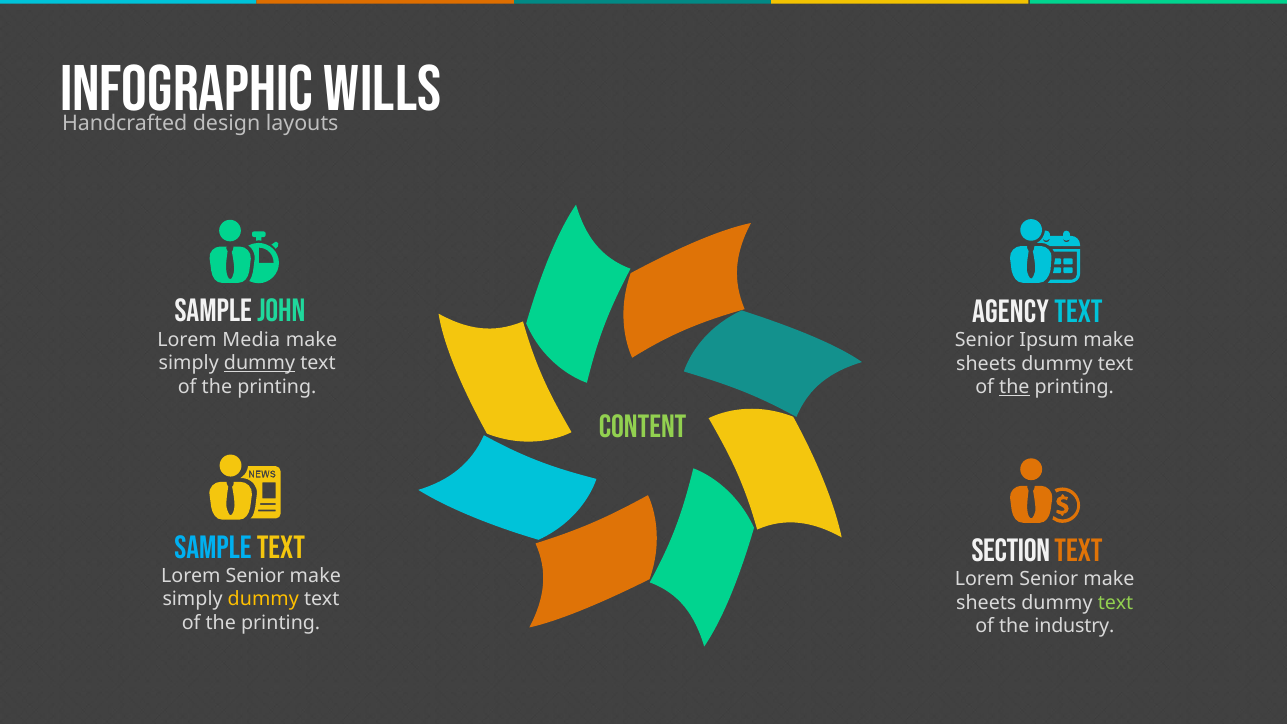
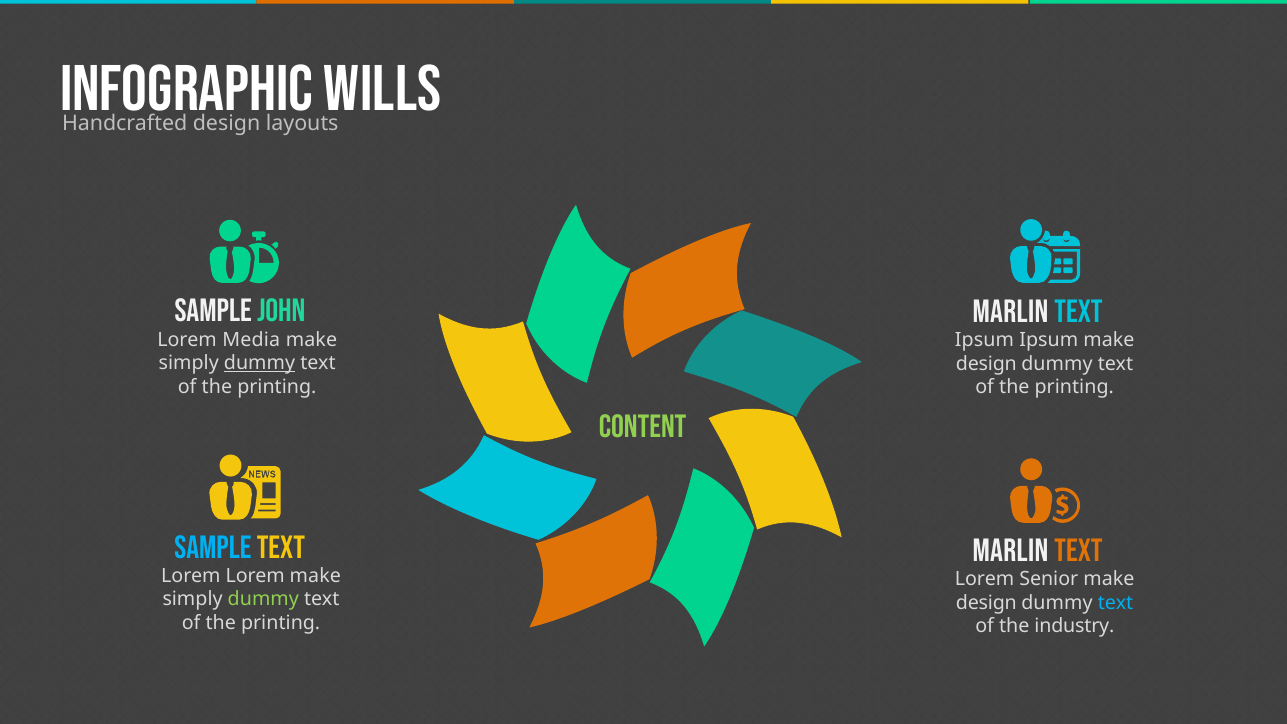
AGENCY: AGENCY -> MARLIN (1010, 312)
Senior: Senior -> Ipsum (984, 340)
sheets: sheets -> design (986, 364)
the underline: present -> none (1014, 387)
SECTION: SECTION -> MARLIN (1010, 551)
Senior: Senior -> Lorem (255, 576)
dummy colour: yellow -> light green (263, 599)
sheets: sheets -> design (986, 603)
text colour: light green -> light blue (1115, 603)
